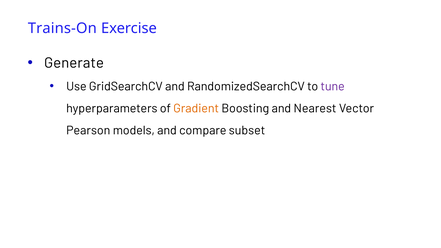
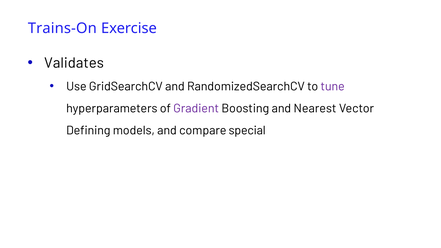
Generate: Generate -> Validates (74, 63)
Gradient colour: orange -> purple (196, 108)
Pearson: Pearson -> Defining (88, 131)
subset: subset -> special (247, 131)
